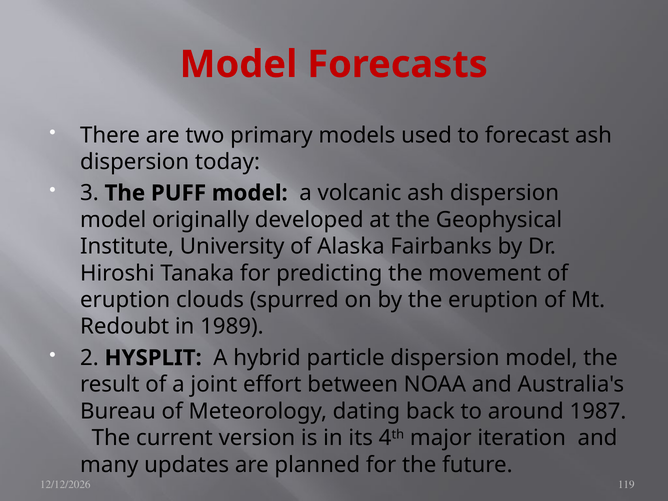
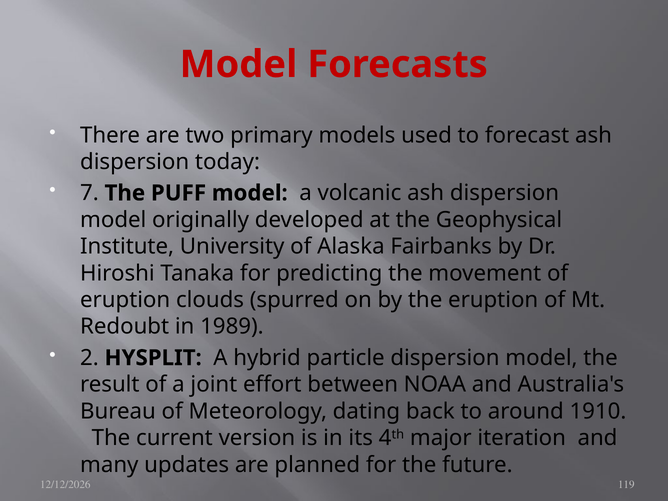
3: 3 -> 7 (89, 193)
1987: 1987 -> 1910 (598, 411)
